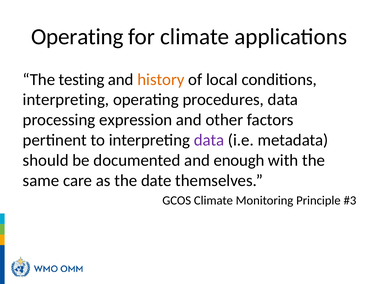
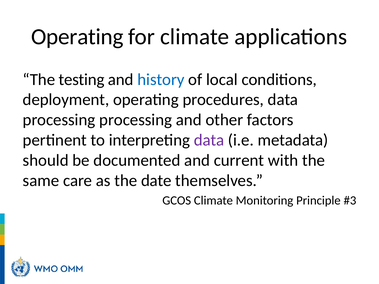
history colour: orange -> blue (161, 80)
interpreting: interpreting -> deployment (66, 100)
processing expression: expression -> processing (136, 120)
enough: enough -> current (239, 160)
